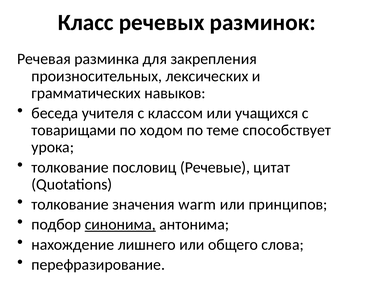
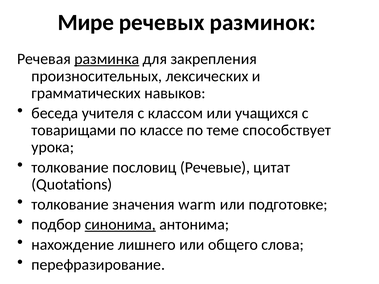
Класс: Класс -> Мире (86, 23)
разминка underline: none -> present (107, 59)
ходом: ходом -> классе (161, 130)
принципов: принципов -> подготовке (288, 205)
